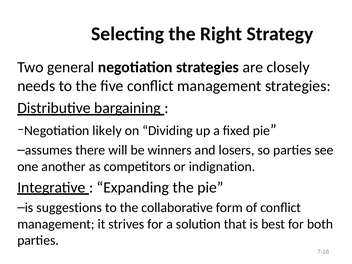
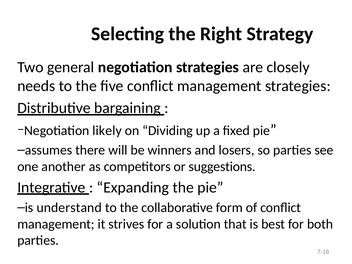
indignation: indignation -> suggestions (222, 166)
suggestions: suggestions -> understand (69, 208)
